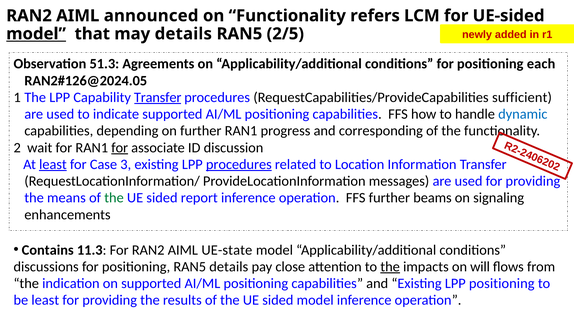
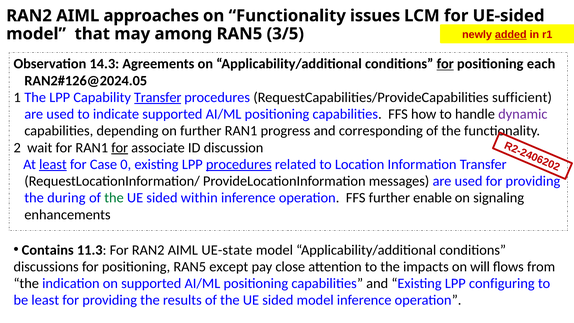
announced: announced -> approaches (151, 16)
refers: refers -> issues (375, 16)
added underline: none -> present (511, 35)
model underline: present -> none (36, 34)
may details: details -> among (183, 34)
2/5: 2/5 -> 3/5 (285, 34)
51.3: 51.3 -> 14.3 (104, 64)
for underline: none -> present (445, 64)
dynamic colour: blue -> purple (523, 114)
Case 3: 3 -> 0 (126, 164)
means: means -> during (66, 198)
report: report -> within (199, 198)
beams: beams -> enable (433, 198)
RAN5 details: details -> except (229, 267)
the underline: present -> none (390, 267)
LPP positioning: positioning -> configuring (502, 283)
